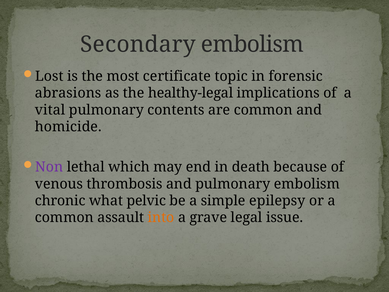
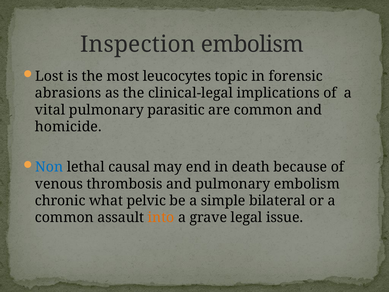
Secondary: Secondary -> Inspection (138, 44)
certificate: certificate -> leucocytes (177, 76)
healthy-legal: healthy-legal -> clinical-legal (190, 93)
contents: contents -> parasitic (176, 110)
Non colour: purple -> blue (49, 167)
which: which -> causal (129, 167)
epilepsy: epilepsy -> bilateral (277, 201)
